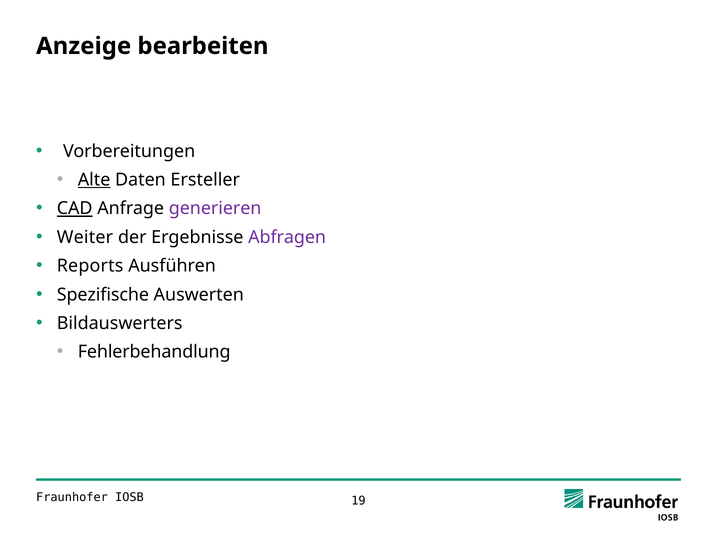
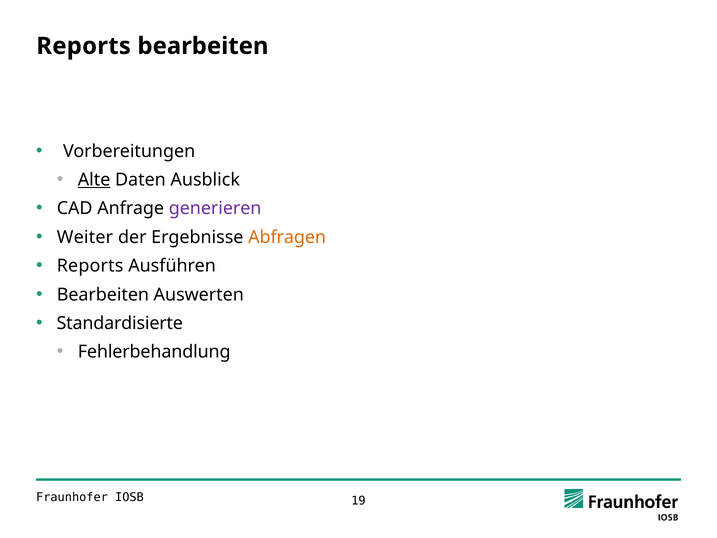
Anzeige: Anzeige -> Reports (84, 46)
Ersteller: Ersteller -> Ausblick (205, 180)
CAD underline: present -> none (75, 208)
Abfragen colour: purple -> orange (287, 237)
Spezifische: Spezifische -> Bearbeiten (103, 294)
Bildauswerters: Bildauswerters -> Standardisierte (120, 323)
